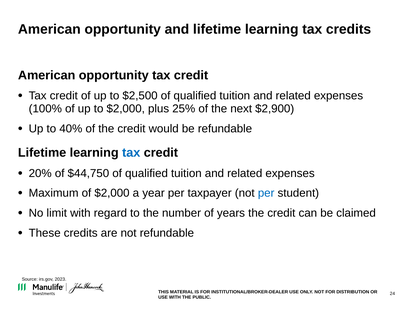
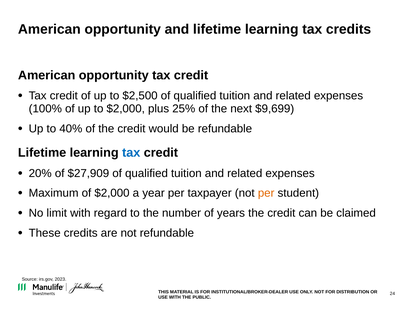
$2,900: $2,900 -> $9,699 (275, 109)
$44,750: $44,750 -> $27,909 (88, 174)
per colour: blue -> orange (266, 194)
